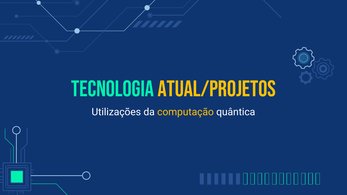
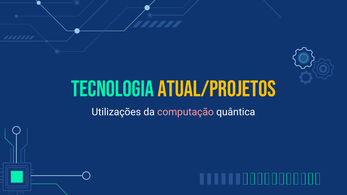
computação colour: yellow -> pink (185, 112)
